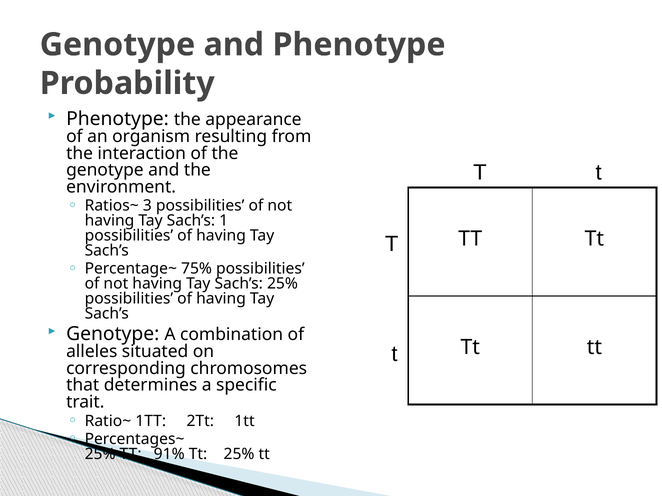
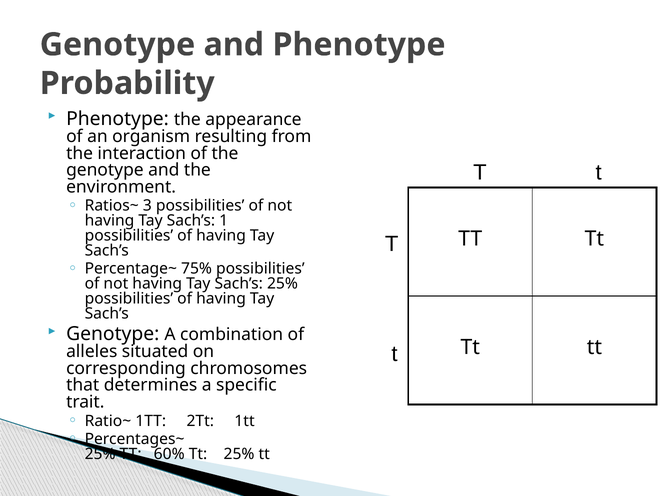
91%: 91% -> 60% (169, 454)
